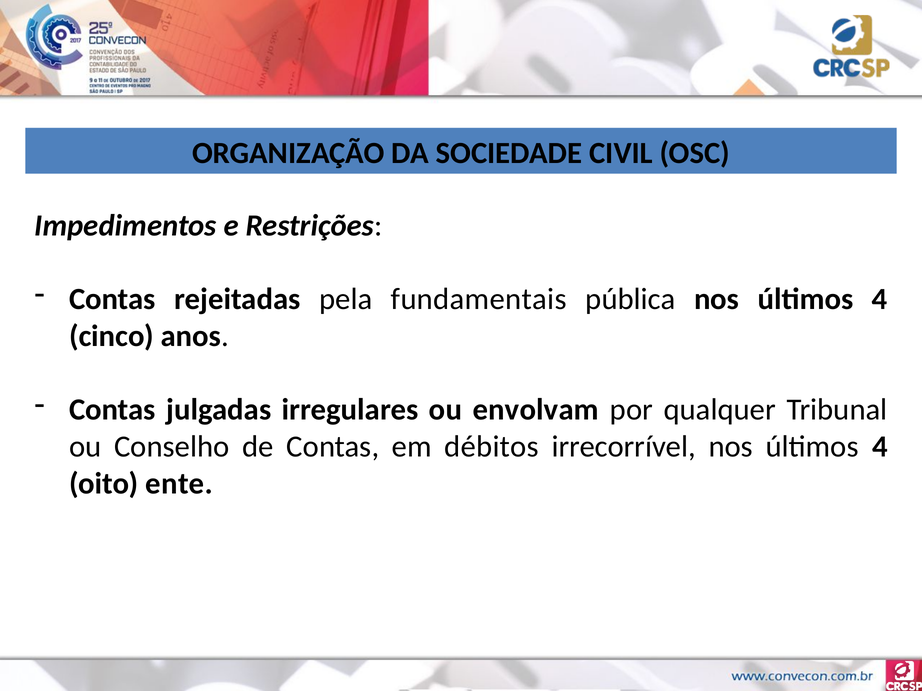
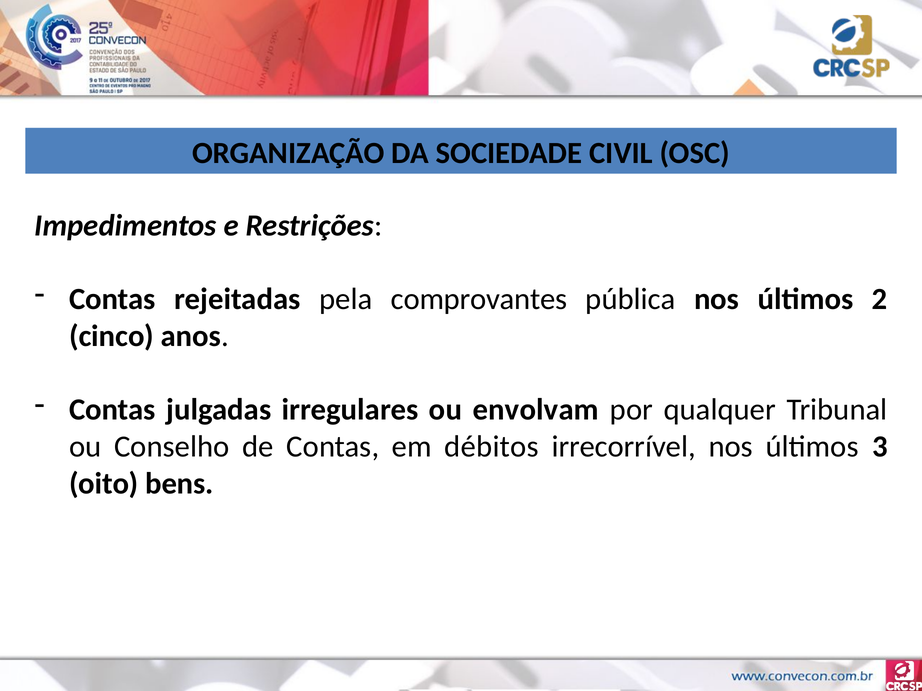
fundamentais: fundamentais -> comprovantes (479, 299)
pública nos últimos 4: 4 -> 2 (880, 299)
irrecorrível nos últimos 4: 4 -> 3 (880, 447)
ente: ente -> bens (179, 484)
